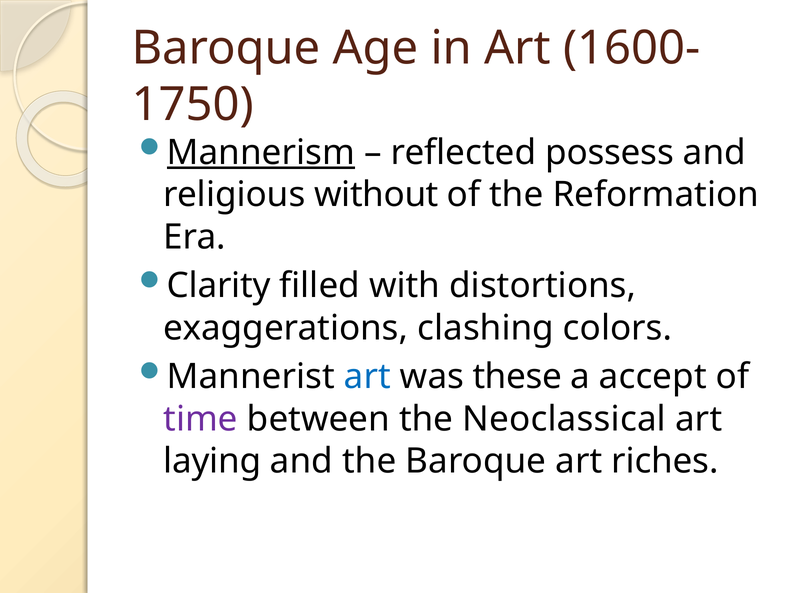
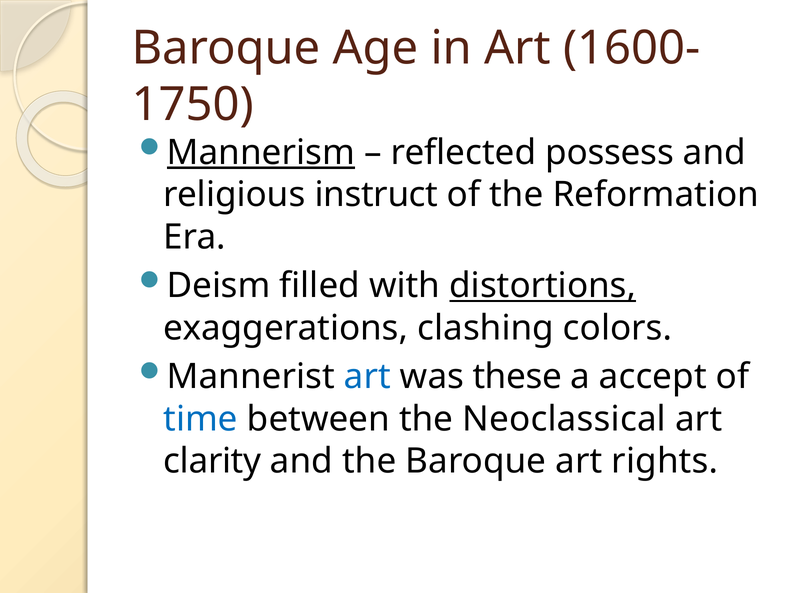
without: without -> instruct (376, 195)
Clarity: Clarity -> Deism (219, 286)
distortions underline: none -> present (543, 286)
time colour: purple -> blue (201, 419)
laying: laying -> clarity (212, 461)
riches: riches -> rights (665, 461)
